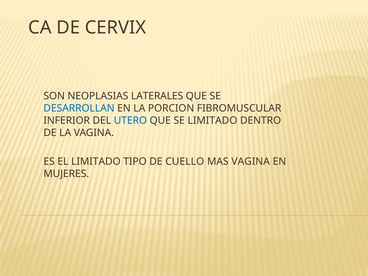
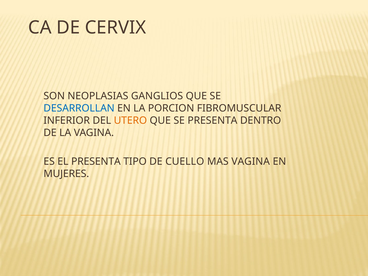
LATERALES: LATERALES -> GANGLIOS (157, 96)
UTERO colour: blue -> orange (130, 121)
SE LIMITADO: LIMITADO -> PRESENTA (212, 121)
EL LIMITADO: LIMITADO -> PRESENTA (96, 161)
